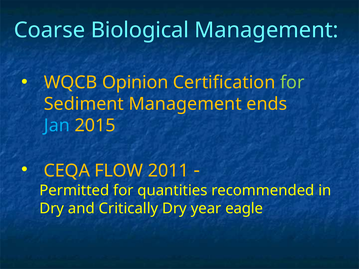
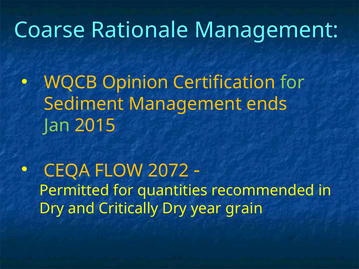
Biological: Biological -> Rationale (140, 30)
Jan colour: light blue -> light green (57, 126)
2011: 2011 -> 2072 (168, 171)
eagle: eagle -> grain (244, 209)
